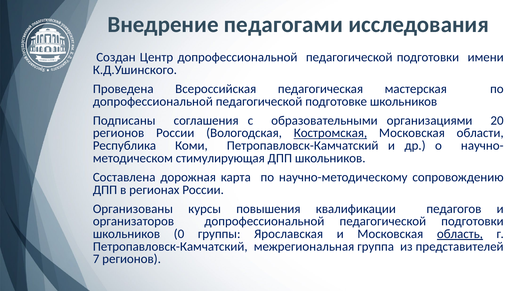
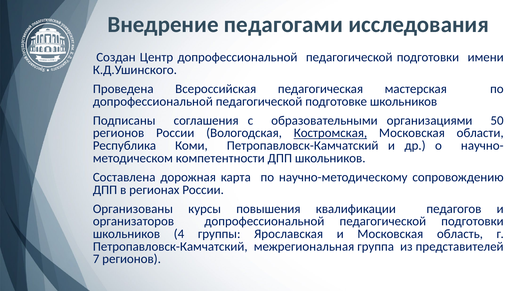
20: 20 -> 50 (497, 121)
стимулирующая: стимулирующая -> компетентности (220, 158)
0: 0 -> 4 (179, 234)
область underline: present -> none (460, 234)
